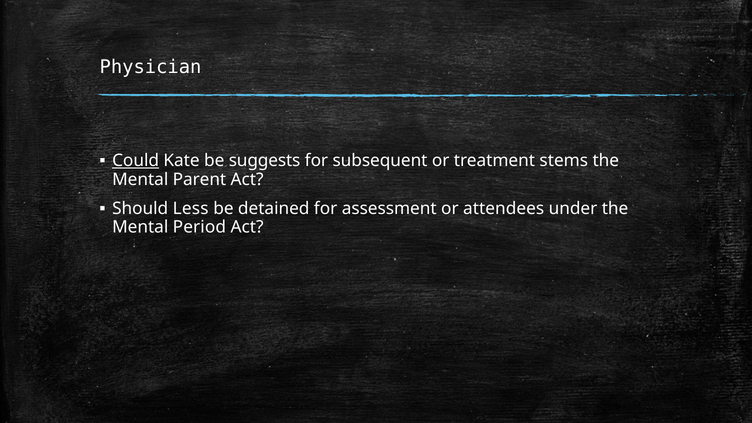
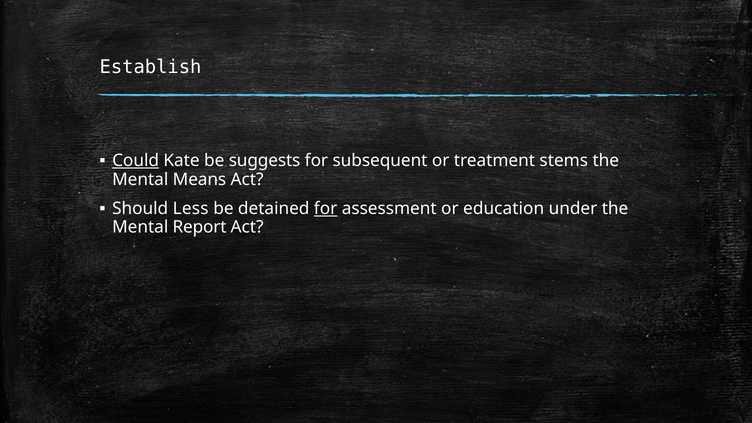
Physician: Physician -> Establish (150, 67)
Parent: Parent -> Means (199, 179)
for underline: none -> present (326, 209)
attendees: attendees -> education (504, 209)
Period: Period -> Report (200, 227)
